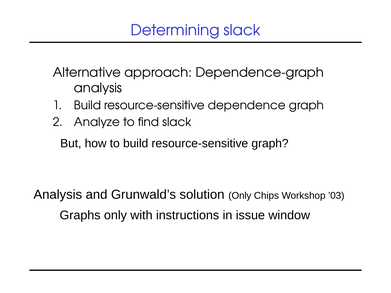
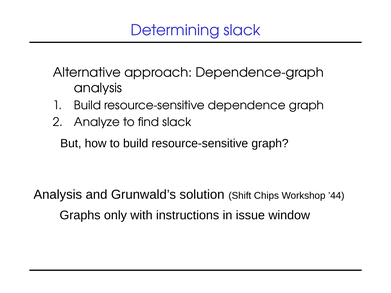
solution Only: Only -> Shift (240, 196)
’03: ’03 -> ’44 (336, 196)
